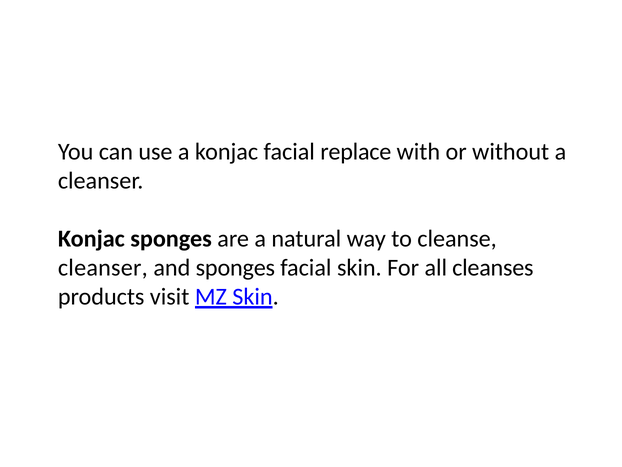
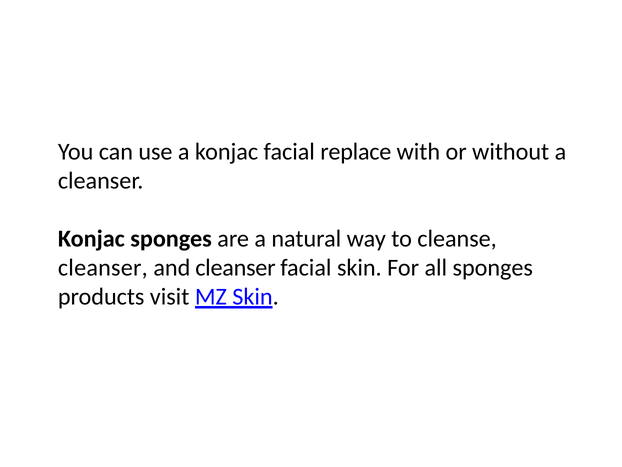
and sponges: sponges -> cleanser (235, 268)
all cleanses: cleanses -> sponges (493, 268)
